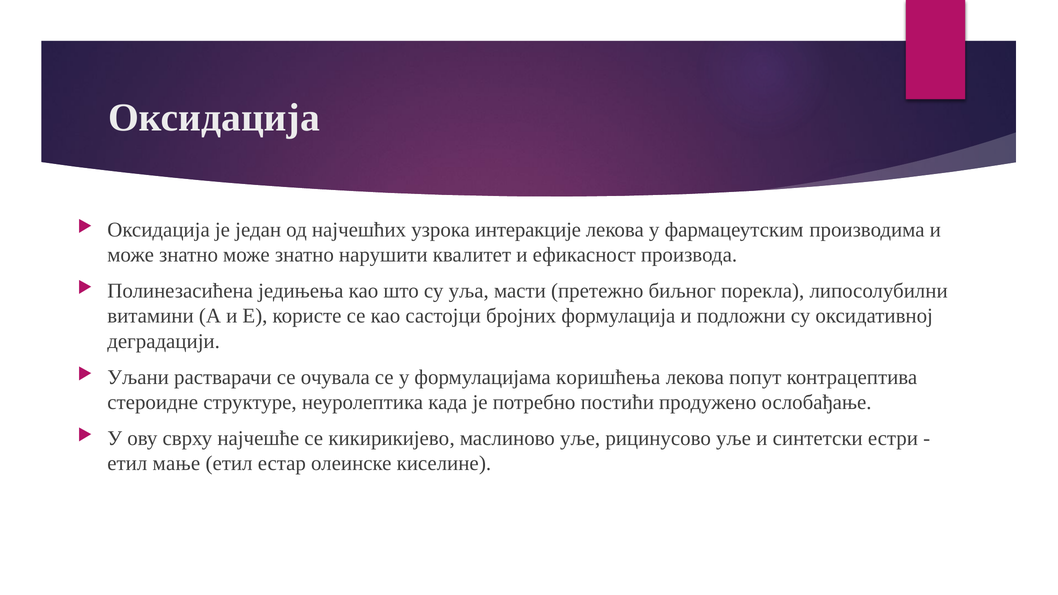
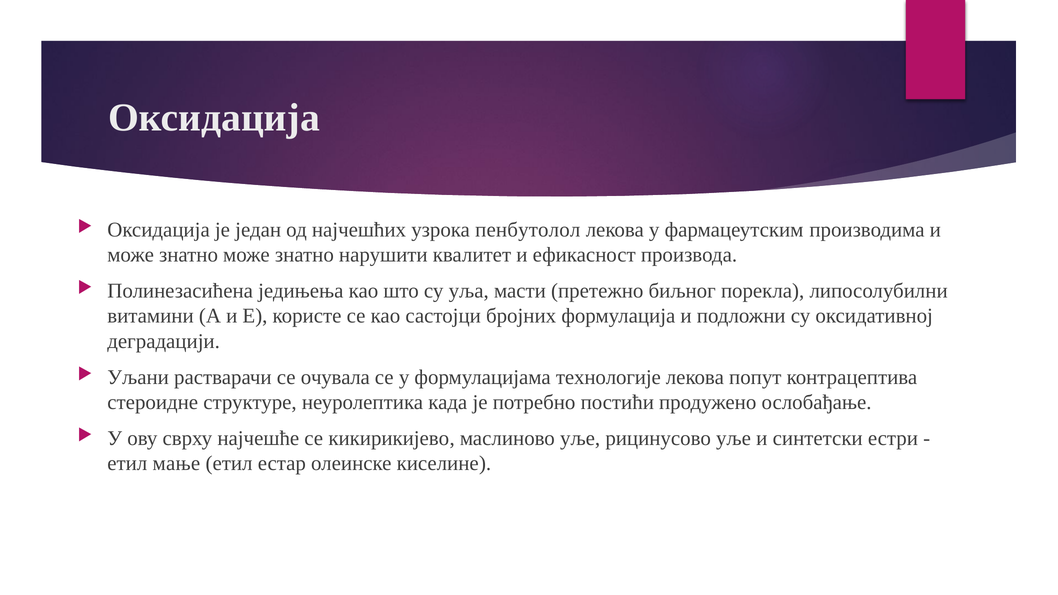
интеракције: интеракције -> пенбутолол (528, 230)
коришћења: коришћења -> технологије (608, 377)
